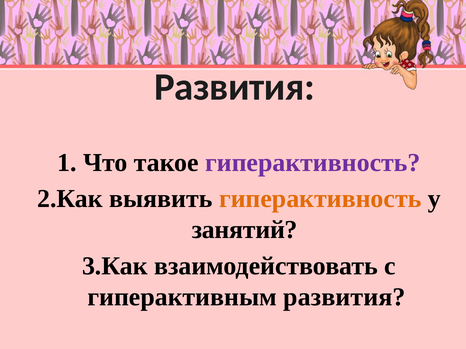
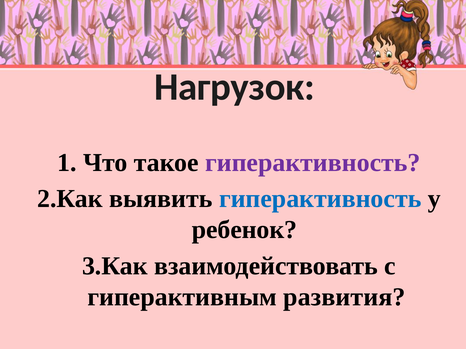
Развития: Развития -> Нагрузок (234, 87)
гиперактивность colour: orange -> blue (320, 199)
занятий: занятий -> ребенок (245, 230)
